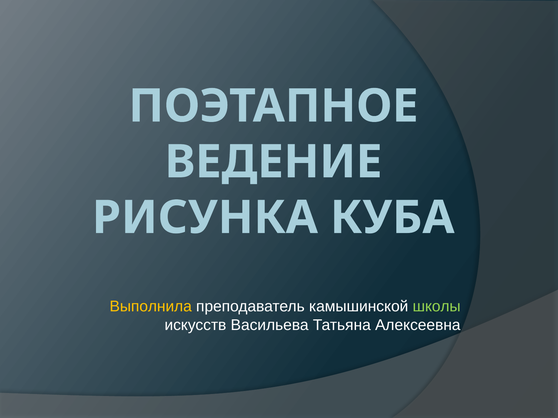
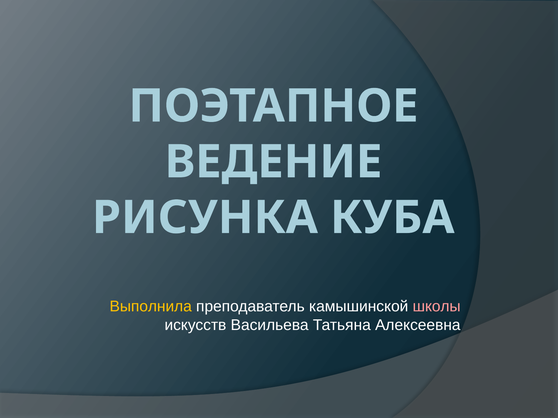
школы colour: light green -> pink (437, 307)
